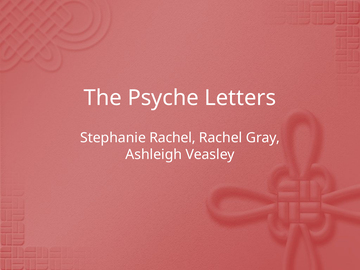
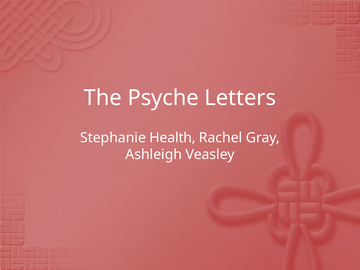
Stephanie Rachel: Rachel -> Health (173, 138)
